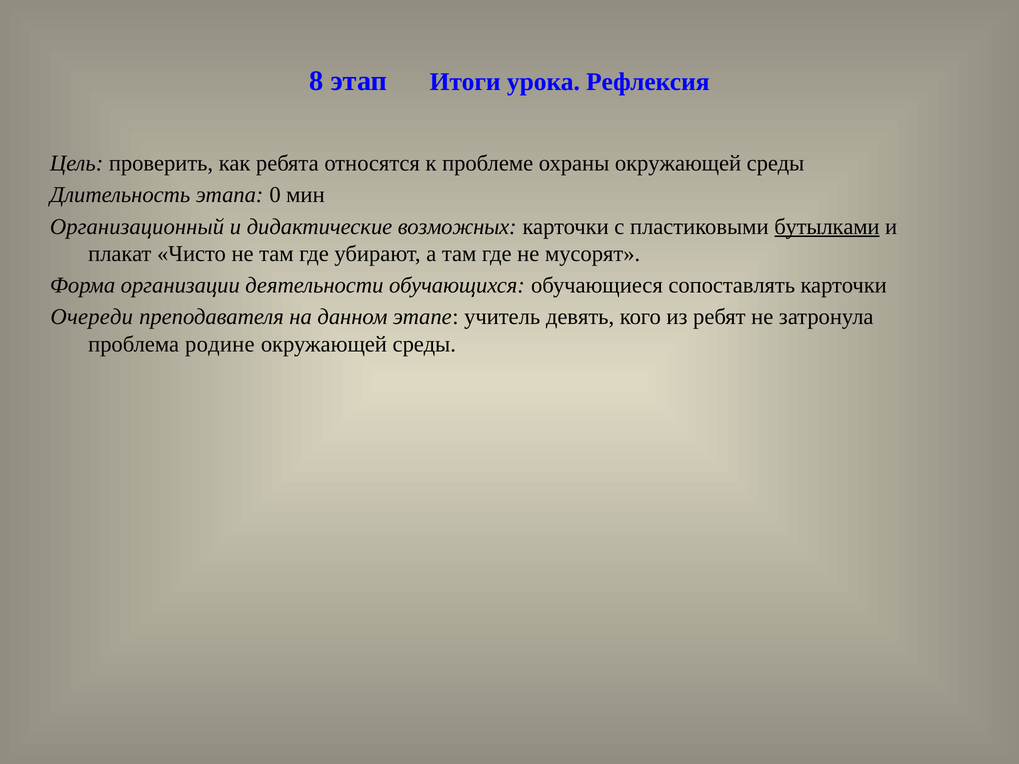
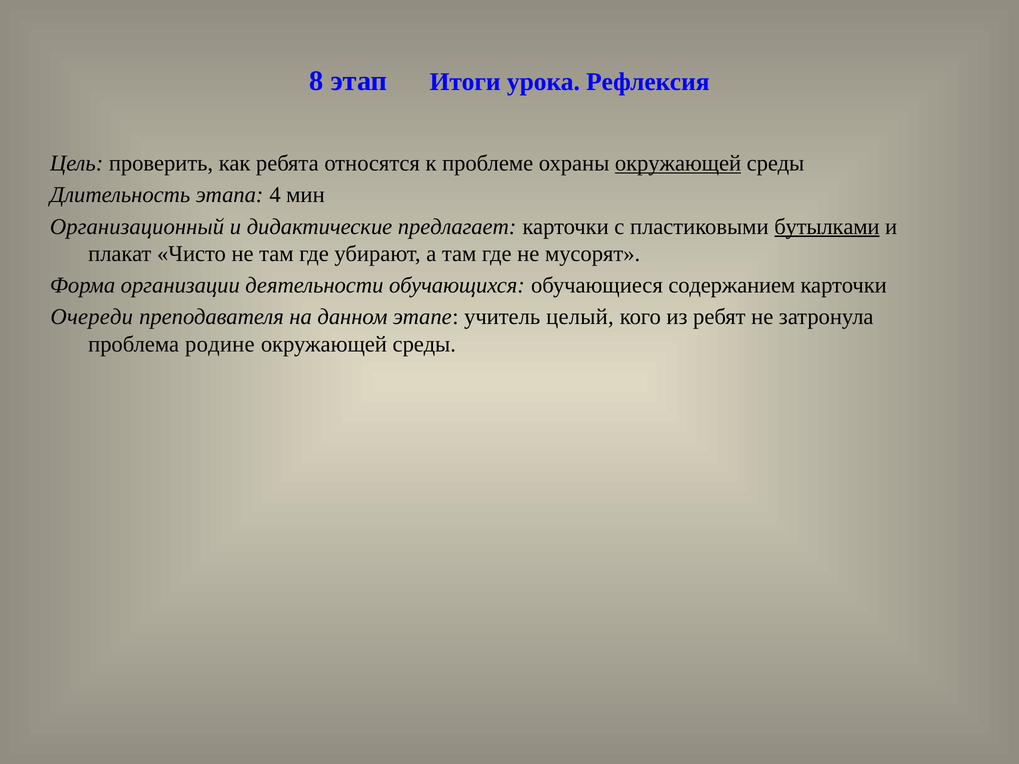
окружающей underline: none -> present (678, 163)
0: 0 -> 4 (275, 195)
возможных: возможных -> предлагает (457, 227)
сопоставлять: сопоставлять -> содержанием (732, 285)
девять: девять -> целый (580, 317)
